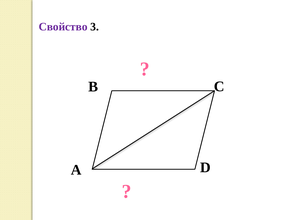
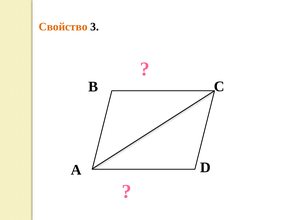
Свойство colour: purple -> orange (63, 27)
